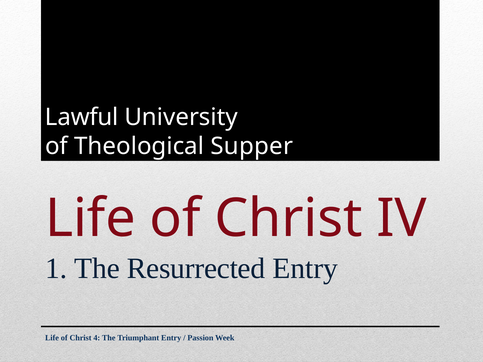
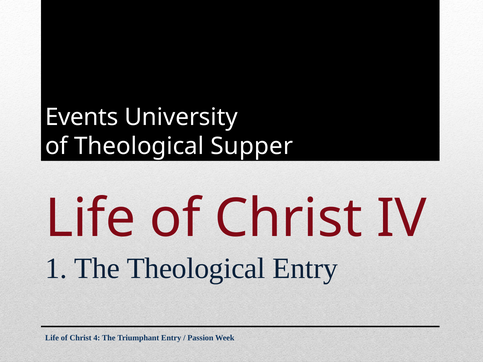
Lawful: Lawful -> Events (82, 117)
The Resurrected: Resurrected -> Theological (196, 269)
